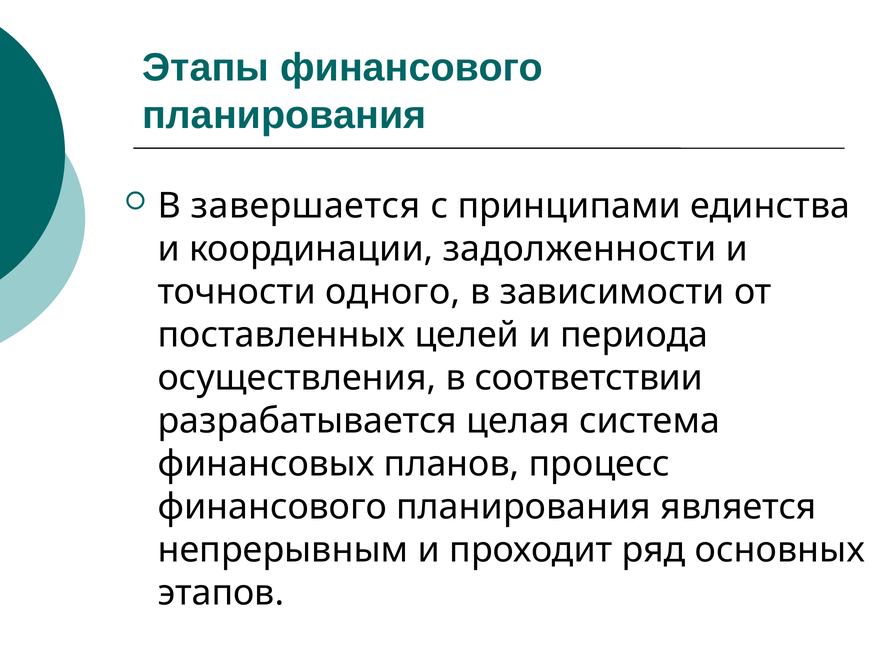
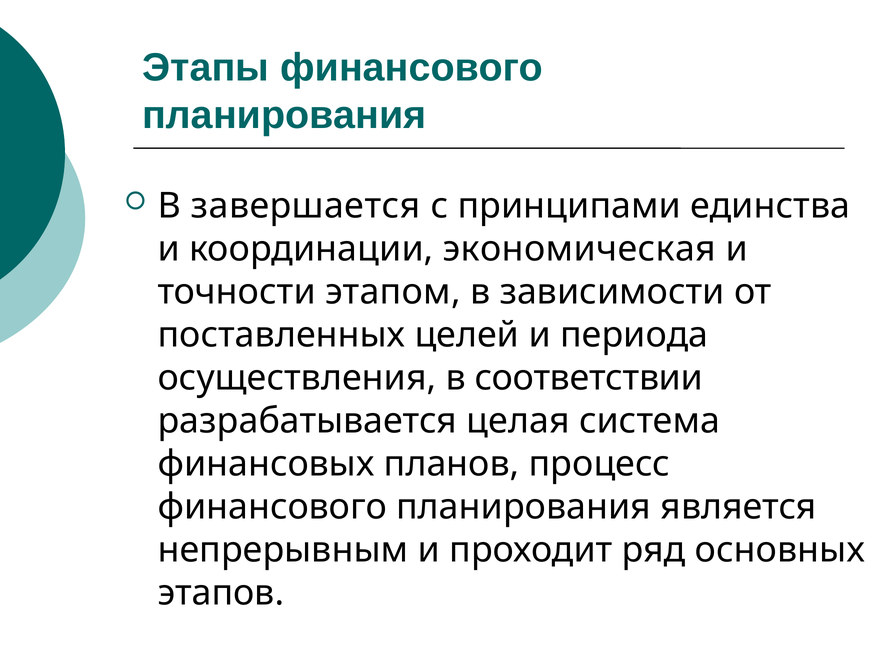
задолженности: задолженности -> экономическая (579, 249)
одного: одного -> этапом (393, 292)
